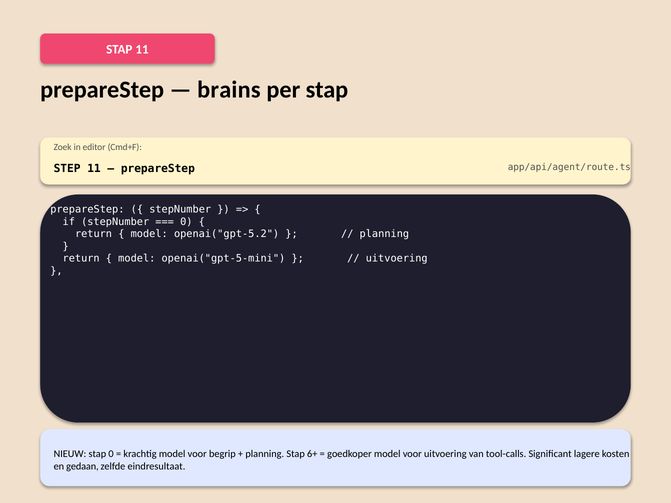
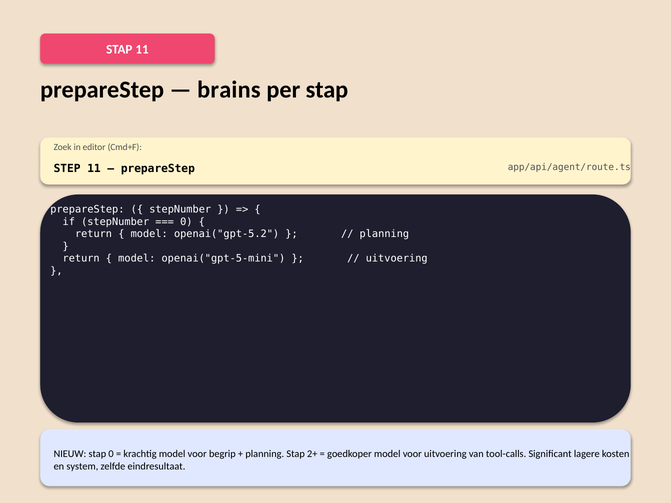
6+: 6+ -> 2+ (312, 454)
gedaan: gedaan -> system (82, 466)
